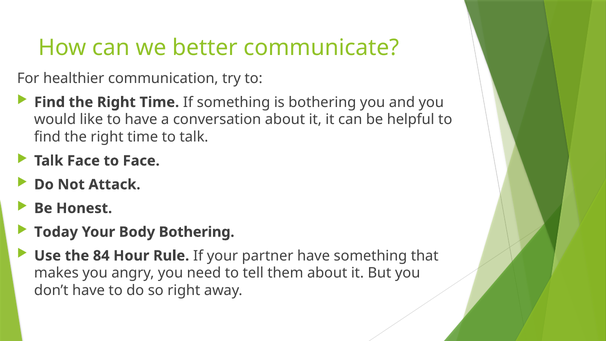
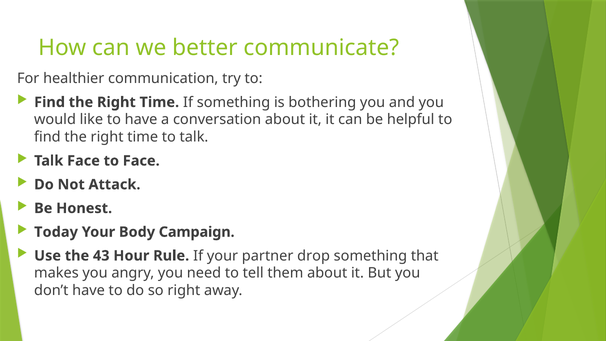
Body Bothering: Bothering -> Campaign (197, 232)
84: 84 -> 43 (101, 256)
partner have: have -> drop (314, 256)
